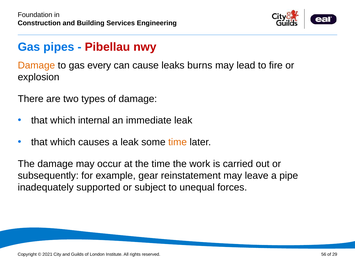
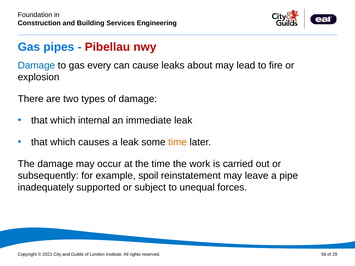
Damage colour: orange -> blue (36, 65)
burns: burns -> about (200, 65)
gear: gear -> spoil (148, 176)
